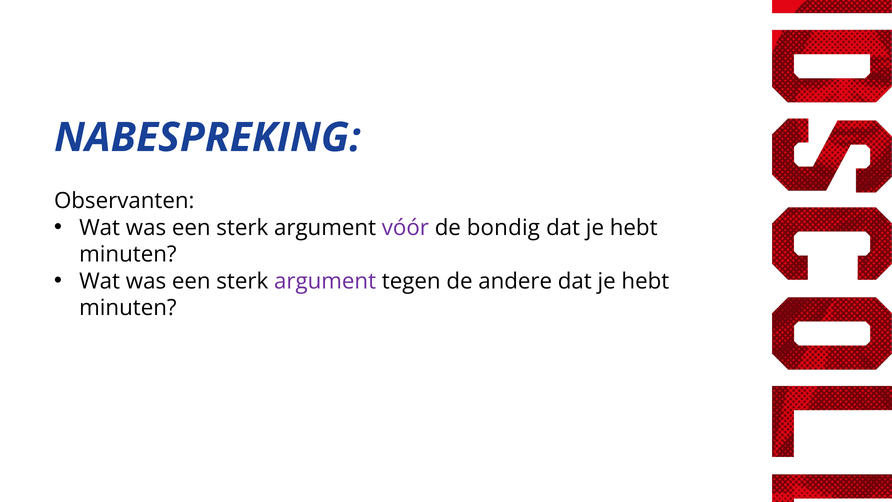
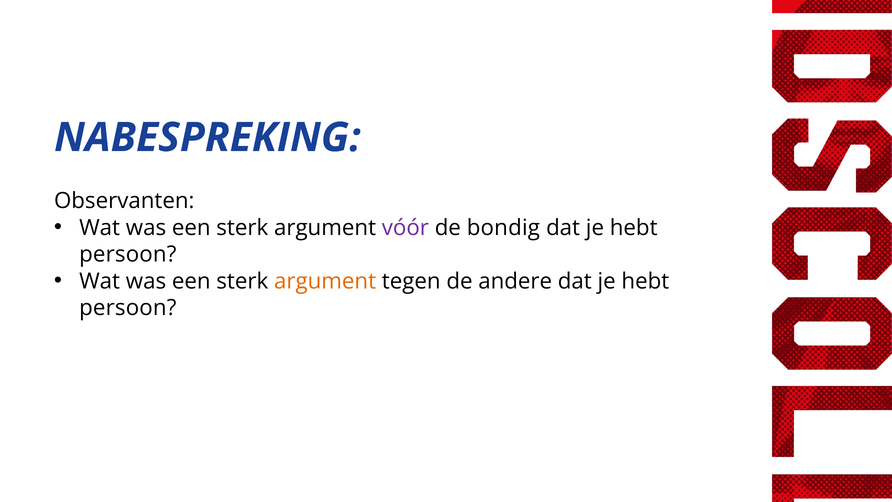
minuten: minuten -> persoon (128, 254)
argument colour: purple -> orange (325, 281)
minuten: minuten -> persoon (128, 308)
